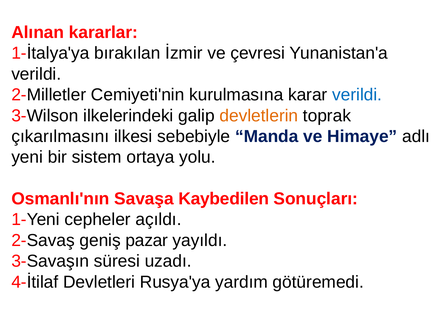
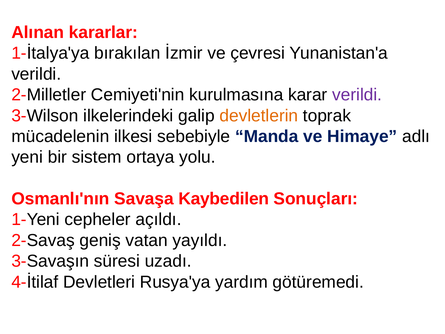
verildi colour: blue -> purple (357, 95)
çıkarılmasını: çıkarılmasını -> mücadelenin (60, 136)
pazar: pazar -> vatan (147, 240)
